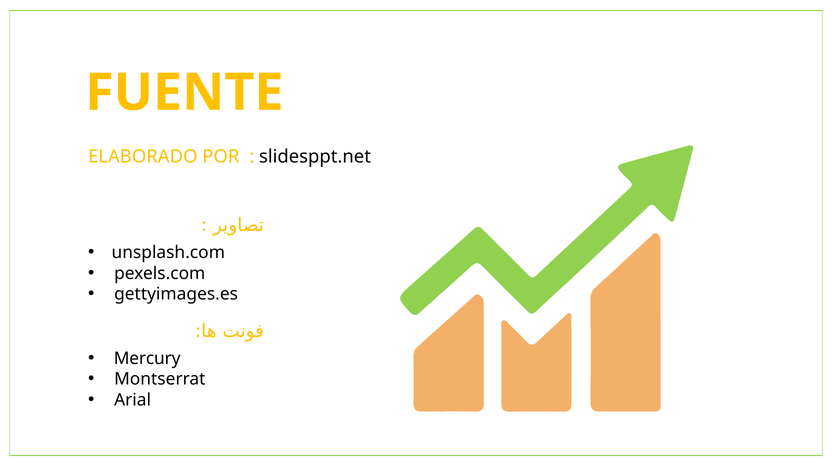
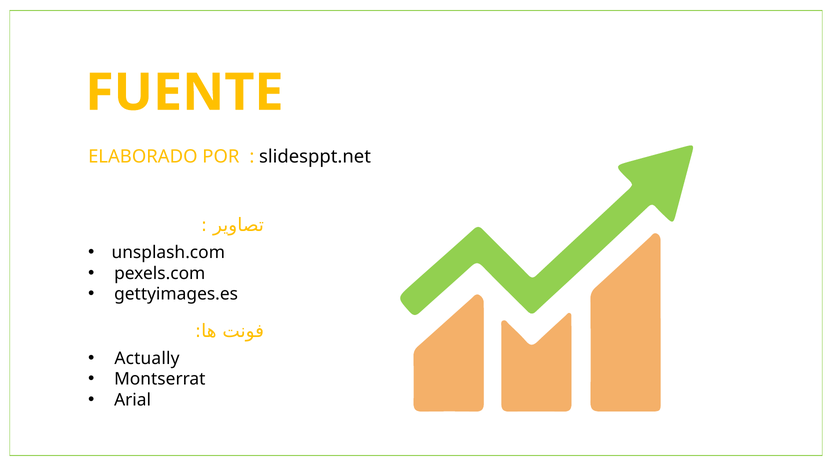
Mercury: Mercury -> Actually (147, 358)
